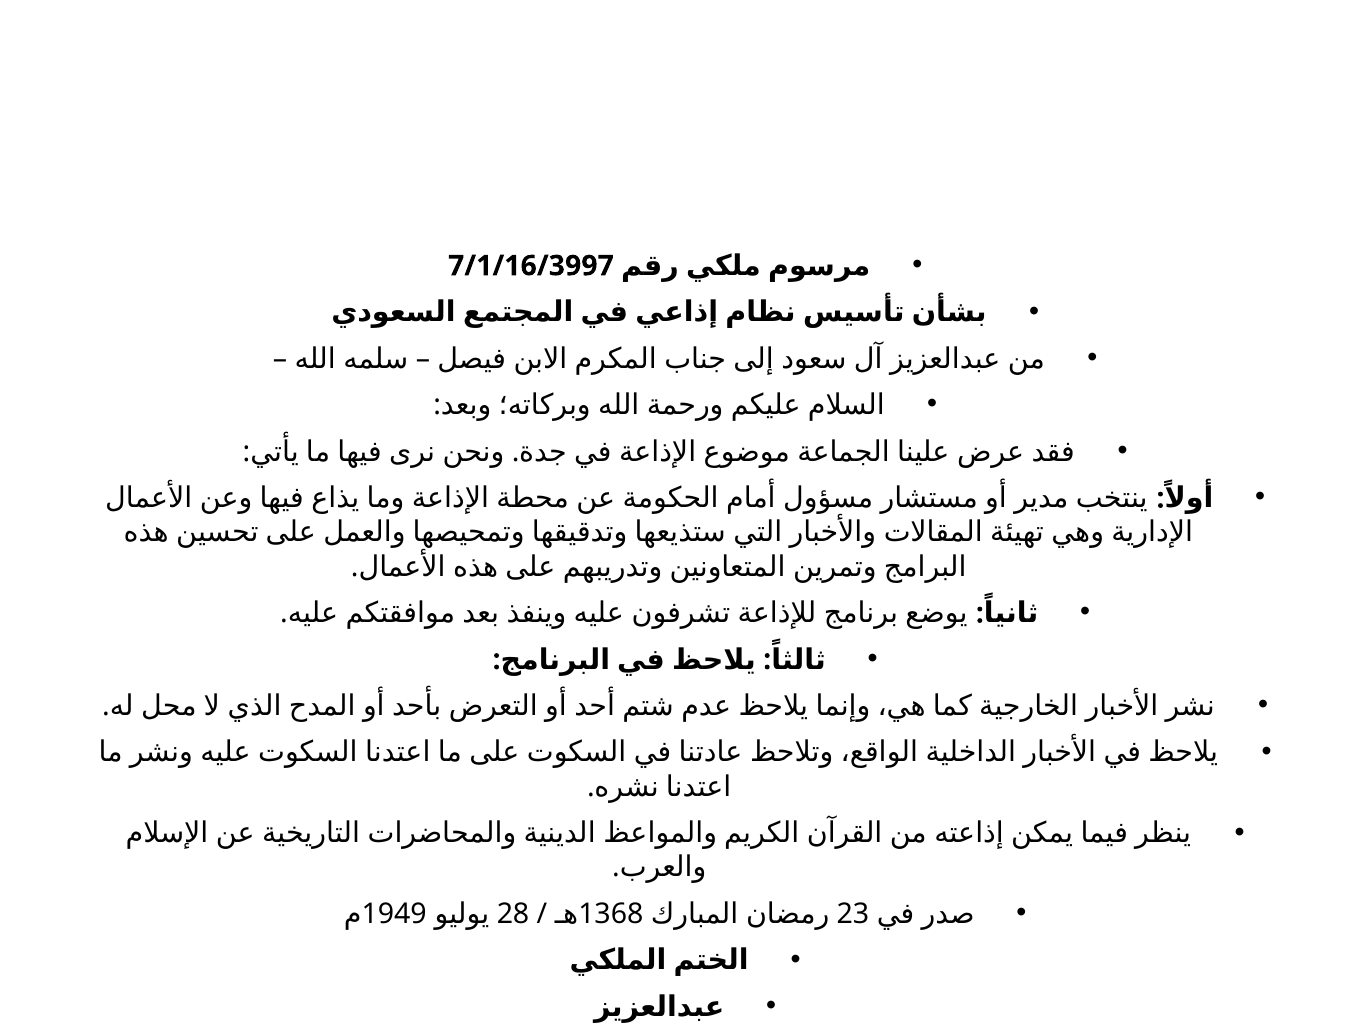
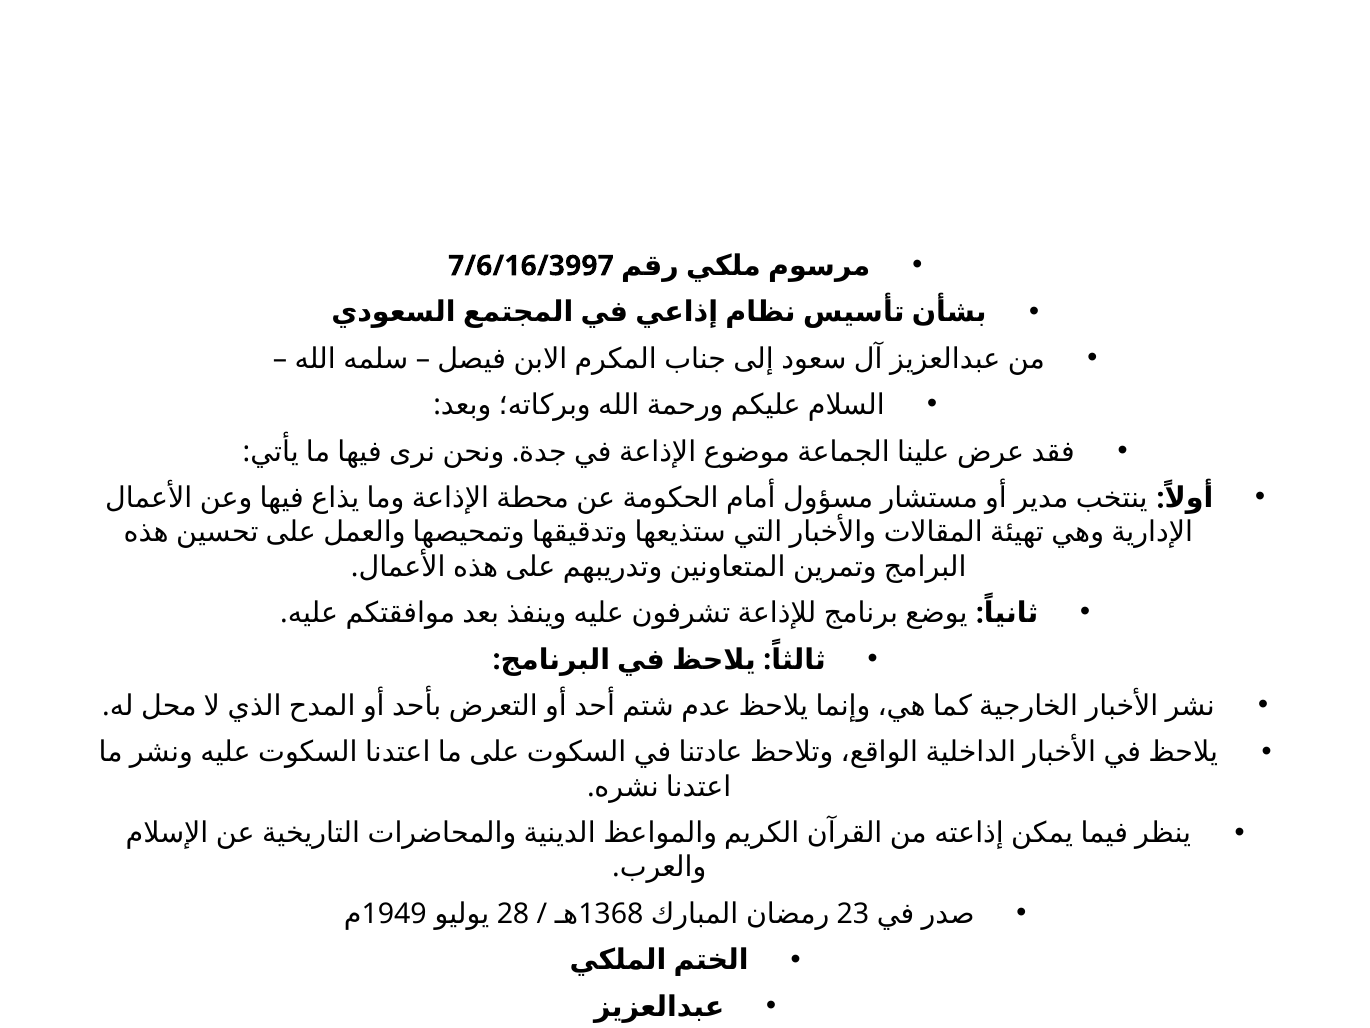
7/1/16/3997: 7/1/16/3997 -> 7/6/16/3997 (531, 266)
